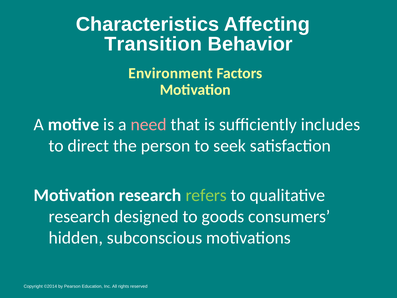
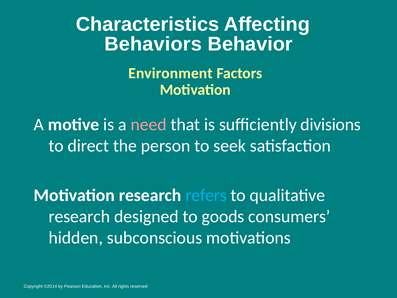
Transition: Transition -> Behaviors (153, 44)
includes: includes -> divisions (331, 125)
refers colour: light green -> light blue (206, 195)
